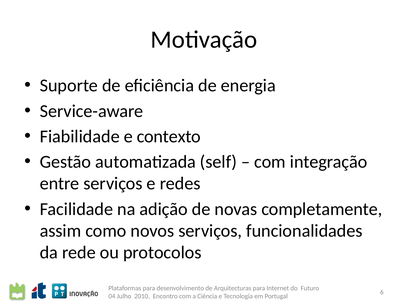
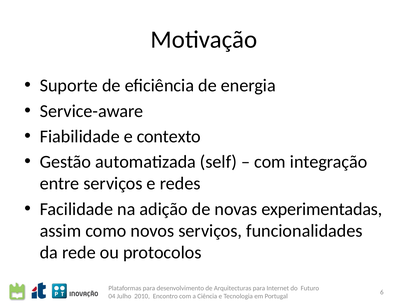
completamente: completamente -> experimentadas (322, 209)
